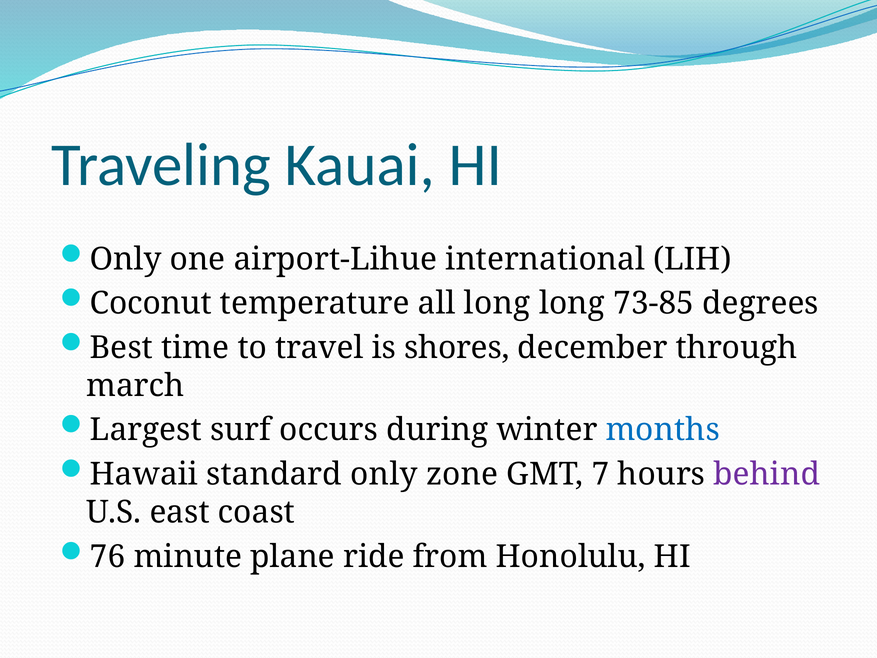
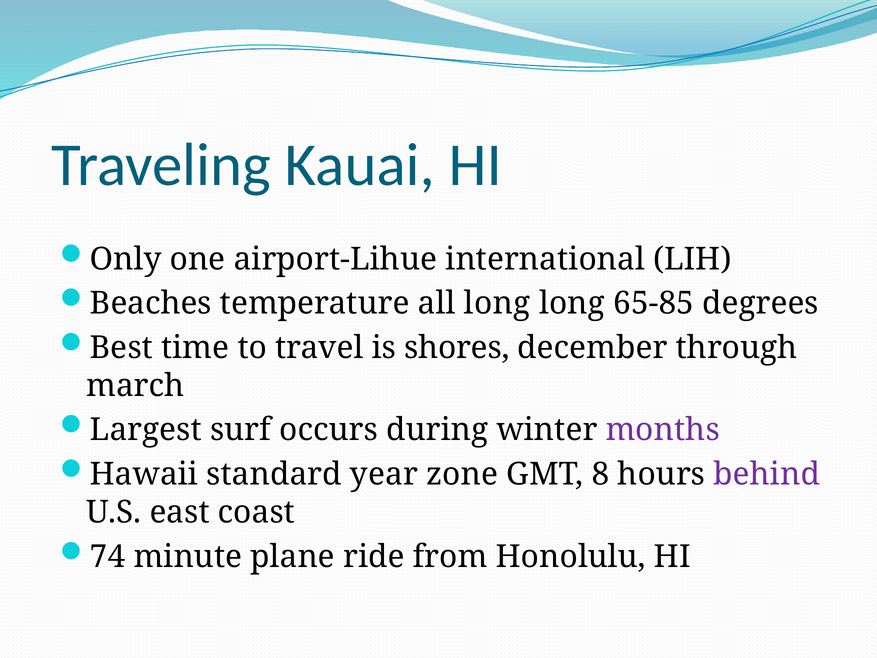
Coconut: Coconut -> Beaches (151, 303)
73-85: 73-85 -> 65-85 (654, 303)
months colour: blue -> purple (663, 430)
standard only: only -> year (384, 474)
7: 7 -> 8 (600, 474)
76: 76 -> 74 (108, 556)
